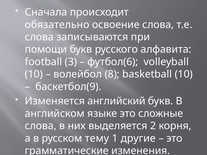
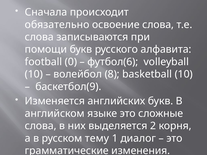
3: 3 -> 0 (71, 62)
английский: английский -> английских (116, 101)
другие: другие -> диалог (138, 138)
